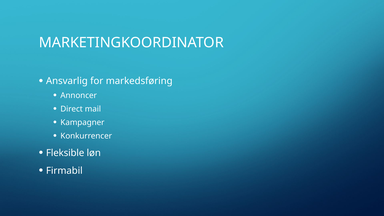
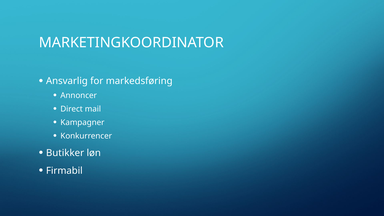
Fleksible: Fleksible -> Butikker (65, 153)
